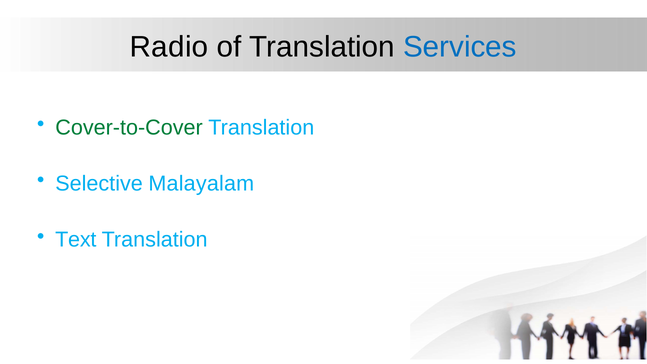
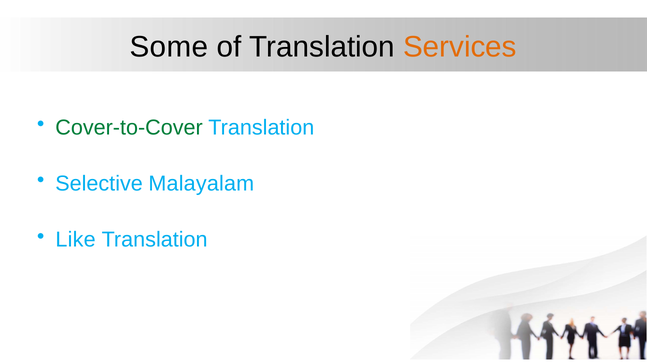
Radio: Radio -> Some (169, 47)
Services colour: blue -> orange (460, 47)
Text: Text -> Like (76, 240)
